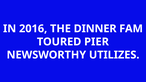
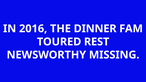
PIER: PIER -> REST (97, 42)
UTILIZES: UTILIZES -> MISSING (114, 55)
